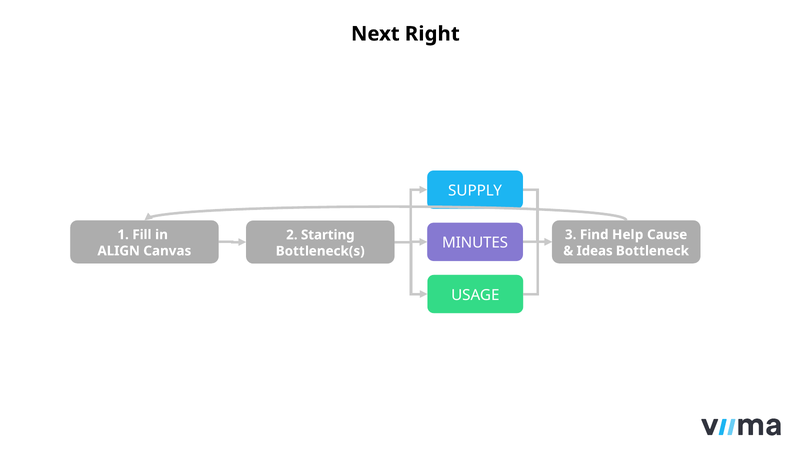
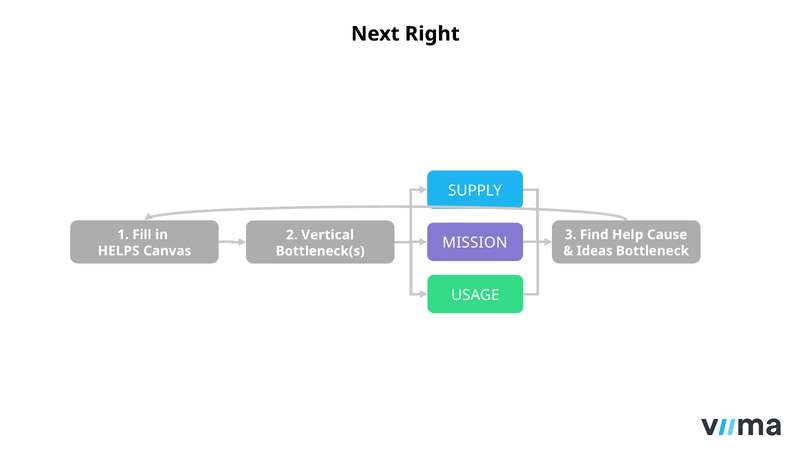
Starting: Starting -> Vertical (328, 235)
MINUTES: MINUTES -> MISSION (475, 243)
ALIGN: ALIGN -> HELPS (119, 251)
